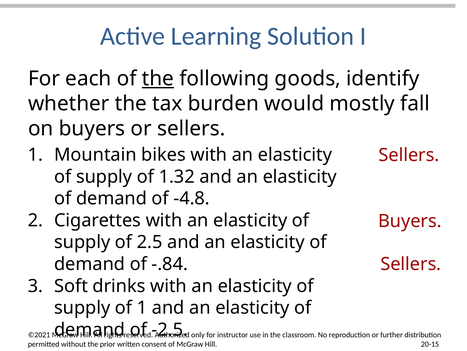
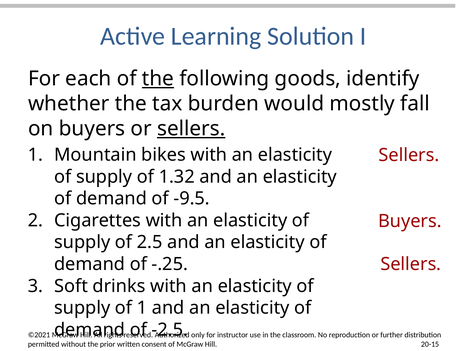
sellers underline: none -> present (191, 128)
-4.8: -4.8 -> -9.5 (192, 198)
-.84: -.84 -> -.25 (170, 264)
